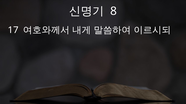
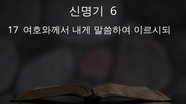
8: 8 -> 6 (114, 11)
